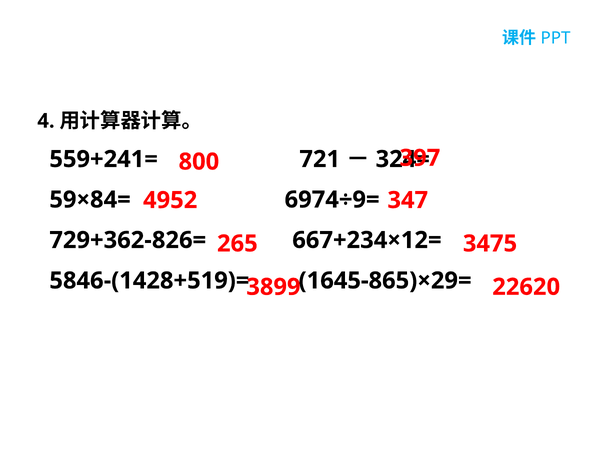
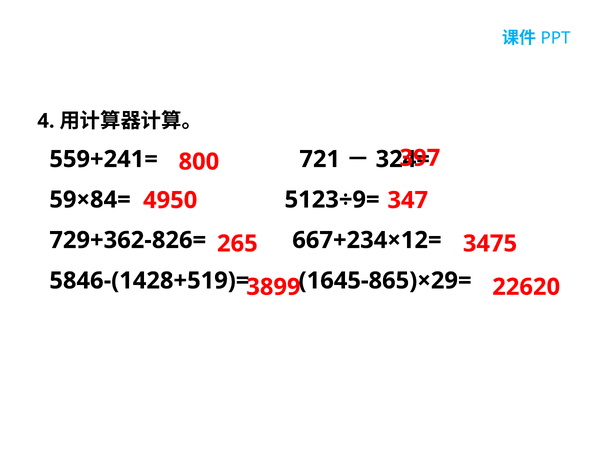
6974÷9=: 6974÷9= -> 5123÷9= (332, 199)
4952: 4952 -> 4950 (170, 200)
